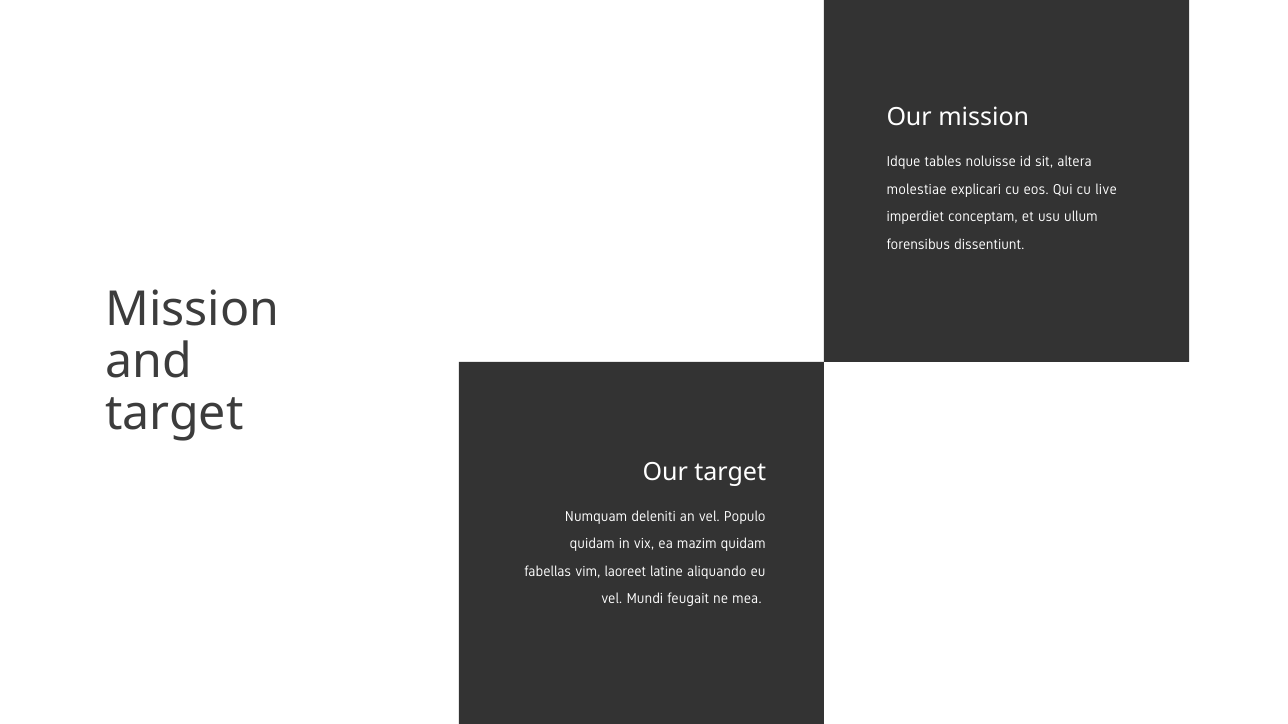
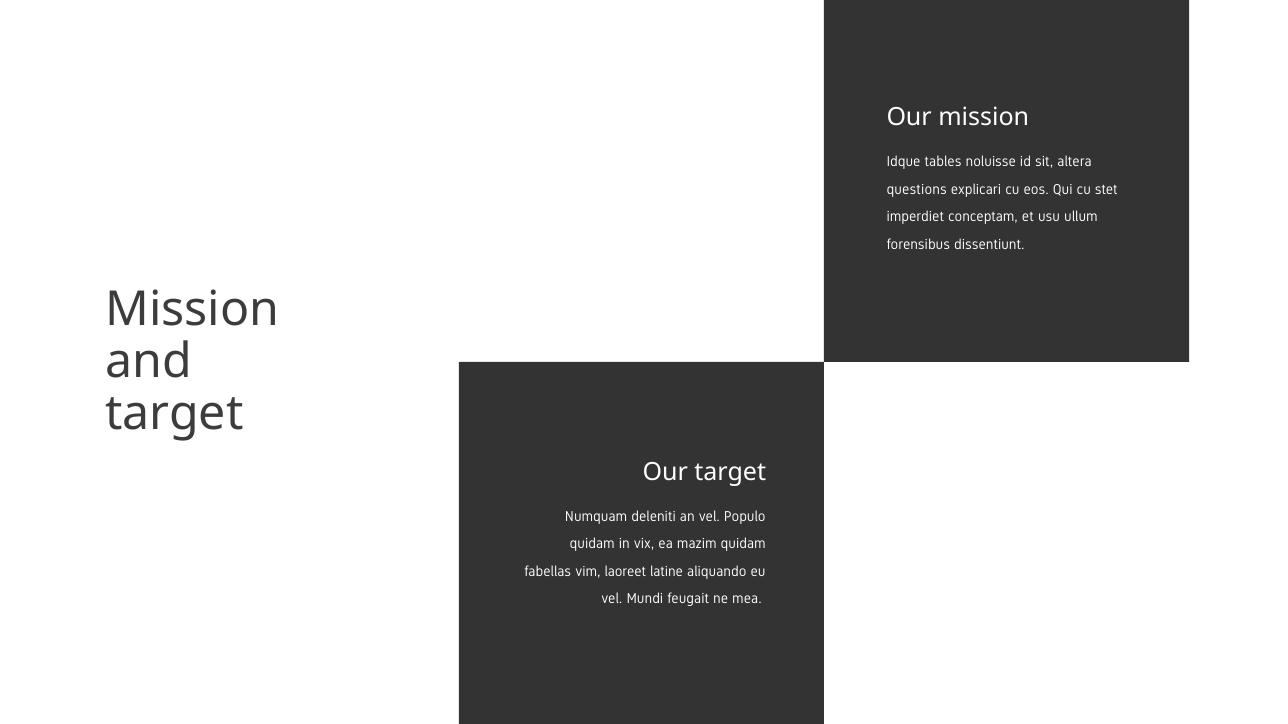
molestiae: molestiae -> questions (917, 190)
live: live -> stet (1106, 190)
